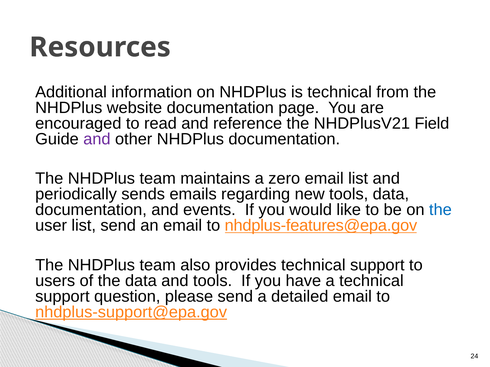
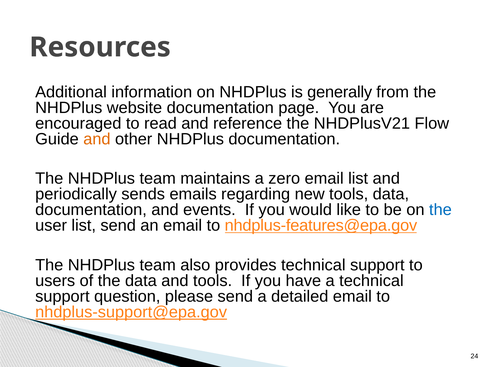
is technical: technical -> generally (340, 92)
Field: Field -> Flow (432, 123)
and colour: purple -> orange (97, 139)
